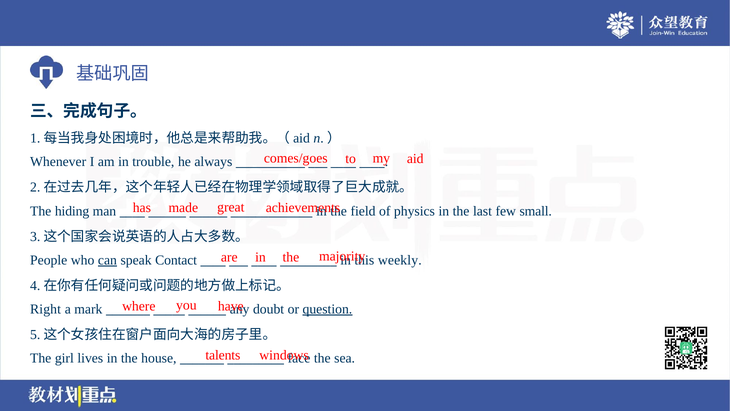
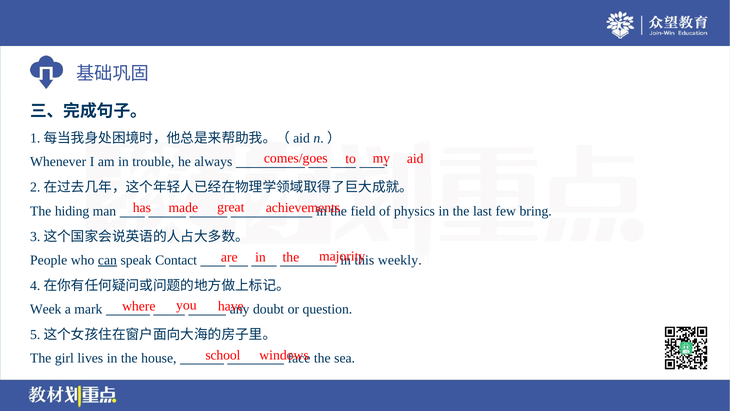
small: small -> bring (536, 211)
Right: Right -> Week (46, 309)
question underline: present -> none (327, 309)
talents: talents -> school (223, 355)
